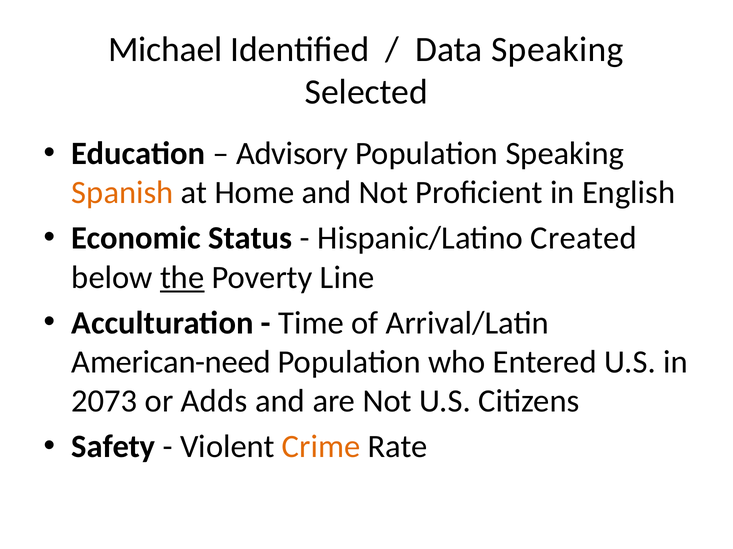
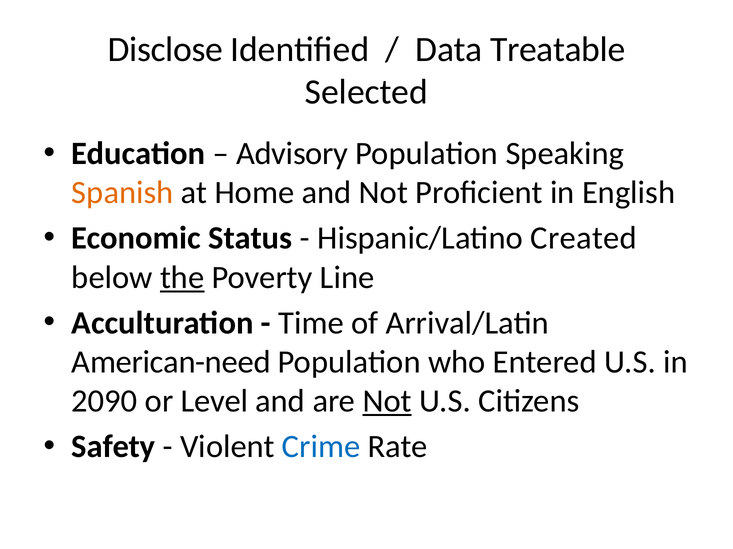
Michael: Michael -> Disclose (165, 50)
Data Speaking: Speaking -> Treatable (558, 50)
2073: 2073 -> 2090 (104, 402)
Adds: Adds -> Level (214, 402)
Not underline: none -> present (387, 402)
Crime colour: orange -> blue (321, 447)
